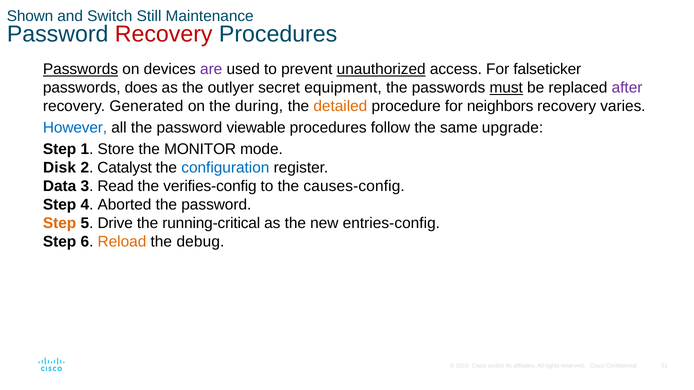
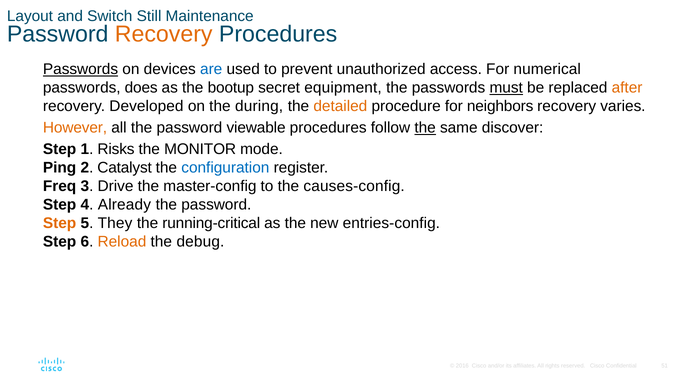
Shown: Shown -> Layout (30, 16)
Recovery colour: red -> orange (164, 34)
are colour: purple -> blue (211, 69)
unauthorized underline: present -> none (381, 69)
falseticker: falseticker -> numerical (547, 69)
outlyer: outlyer -> bootup (231, 88)
after colour: purple -> orange (627, 88)
Generated: Generated -> Developed (146, 106)
However colour: blue -> orange (75, 128)
the underline: none -> present (425, 128)
upgrade: upgrade -> discover (513, 128)
Store: Store -> Risks (116, 150)
Disk: Disk -> Ping (60, 168)
Data: Data -> Freq (60, 187)
Read: Read -> Drive (115, 187)
verifies-config: verifies-config -> master-config (210, 187)
Aborted: Aborted -> Already (124, 205)
Drive: Drive -> They (115, 223)
